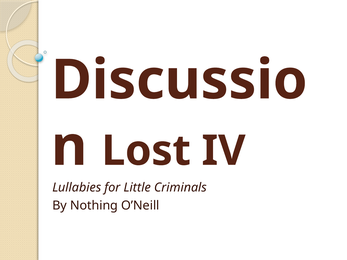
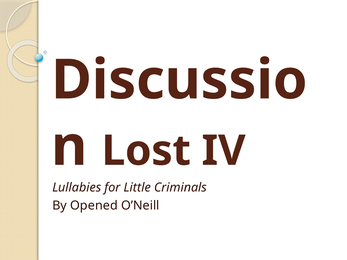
Nothing: Nothing -> Opened (94, 206)
